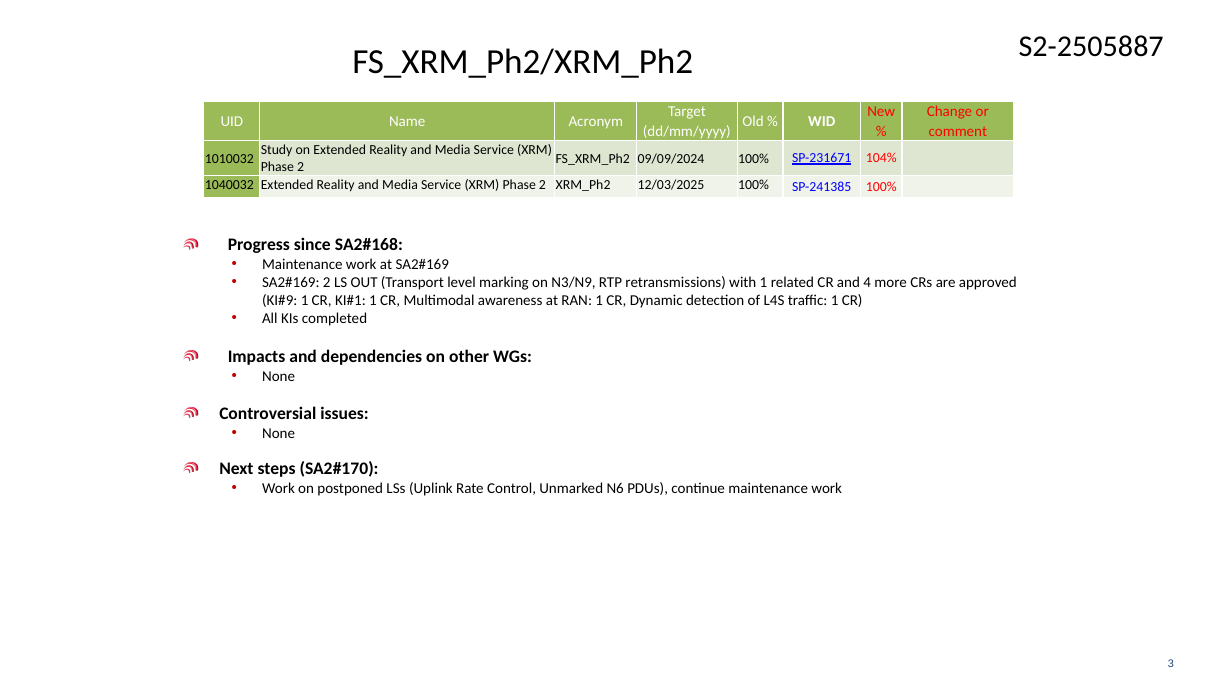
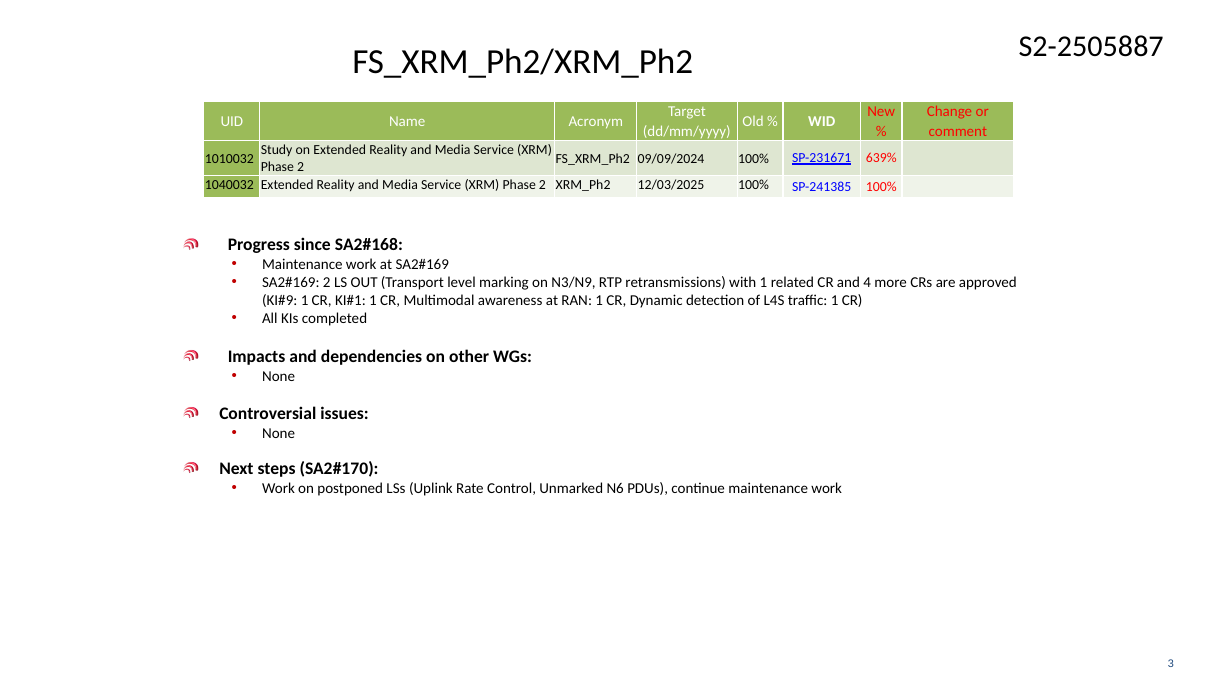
104%: 104% -> 639% (881, 158)
